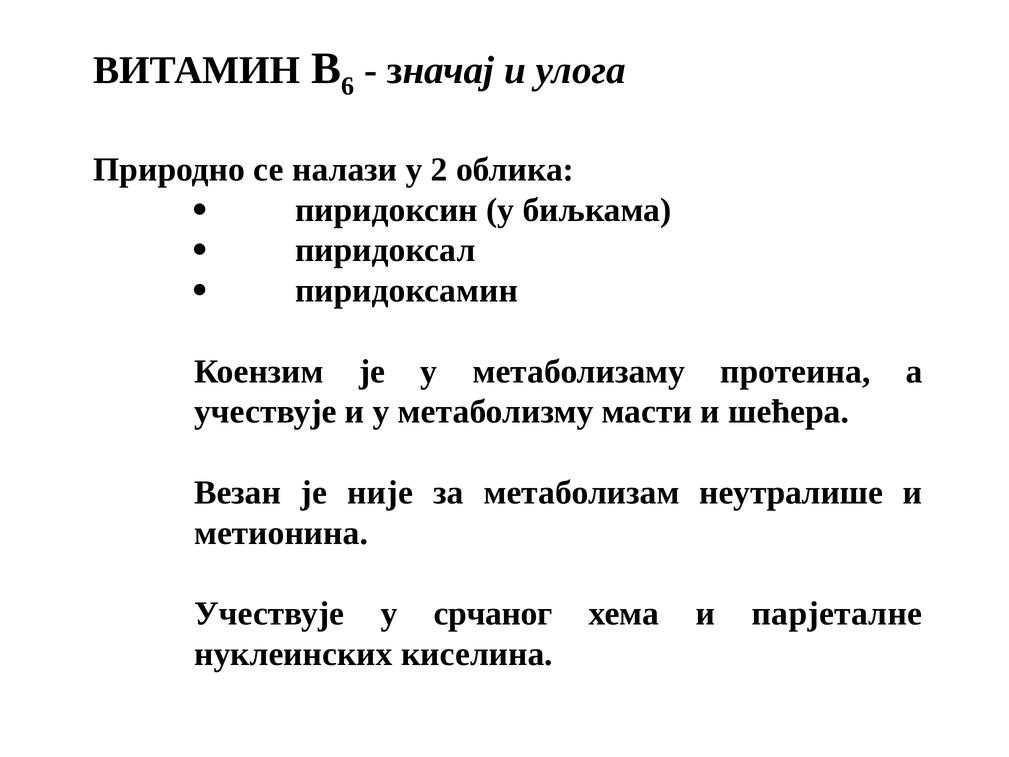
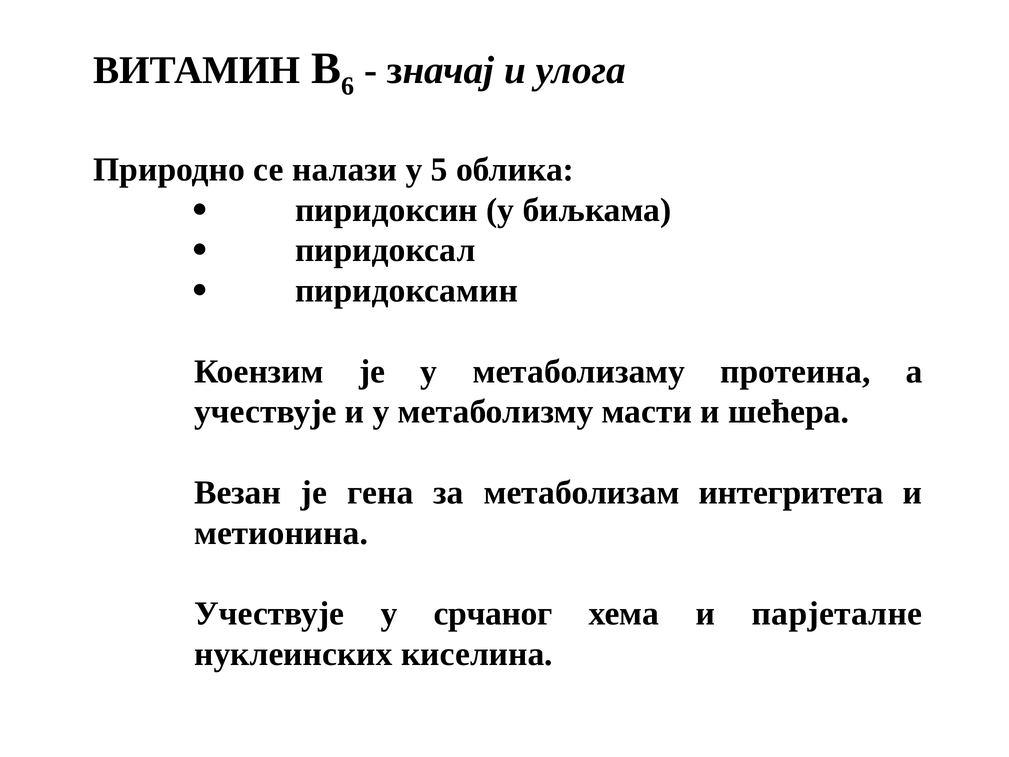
2: 2 -> 5 (439, 169)
није: није -> гена (380, 492)
неутралише: неутралише -> интегритета (791, 492)
